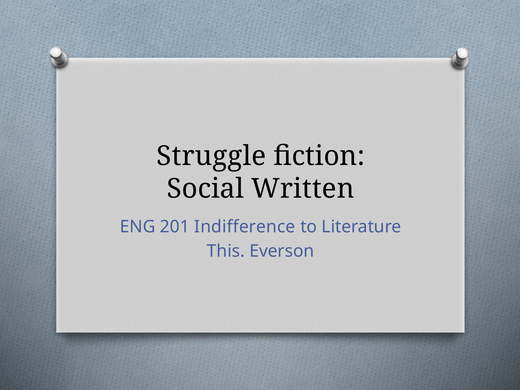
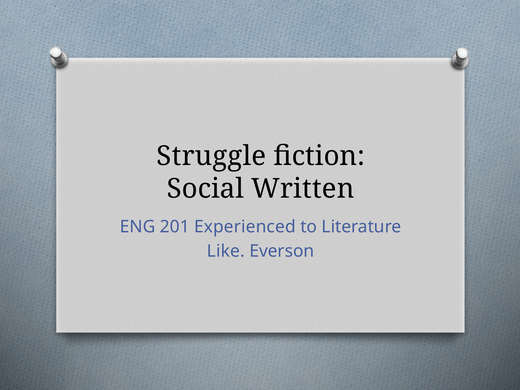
Indifference: Indifference -> Experienced (245, 227)
This: This -> Like (226, 251)
